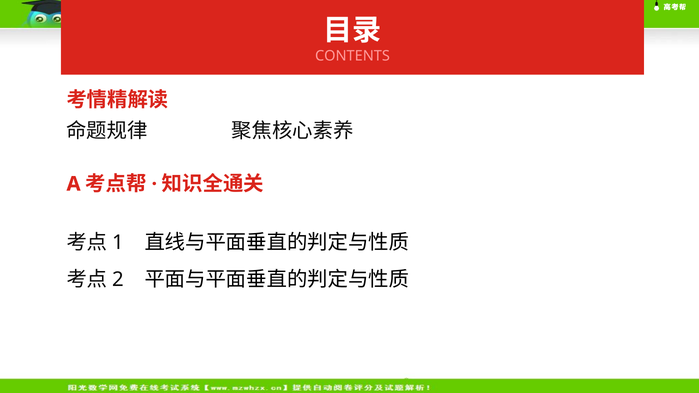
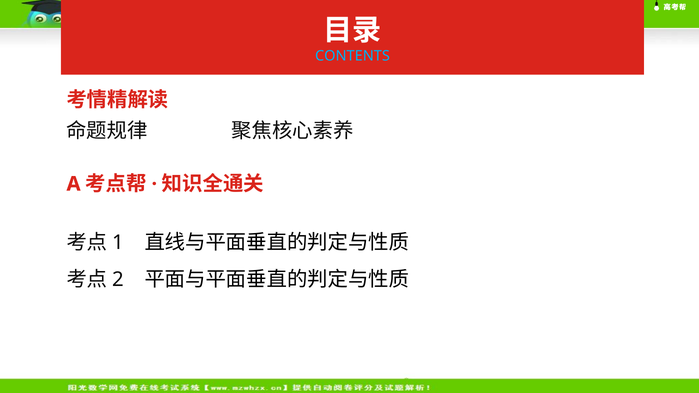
CONTENTS colour: pink -> light blue (352, 56)
